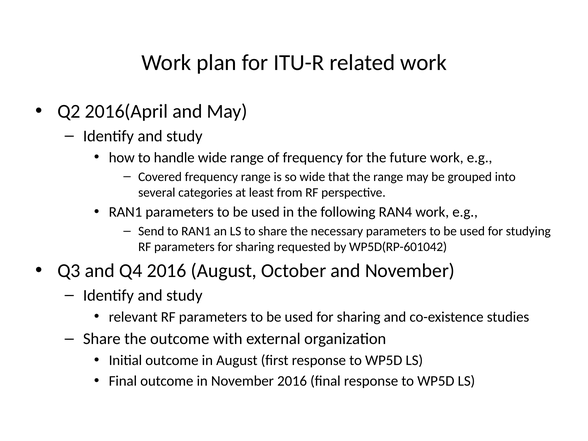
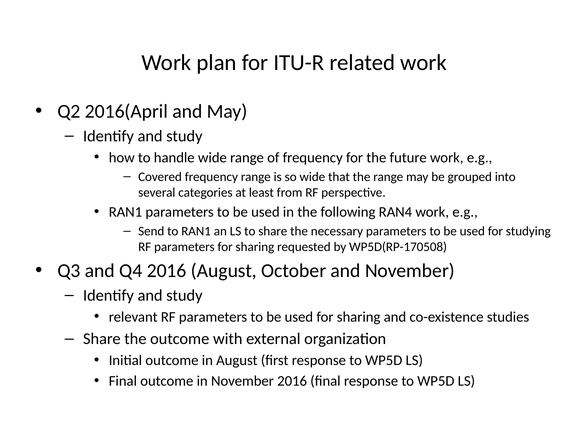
WP5D(RP-601042: WP5D(RP-601042 -> WP5D(RP-170508 (398, 247)
